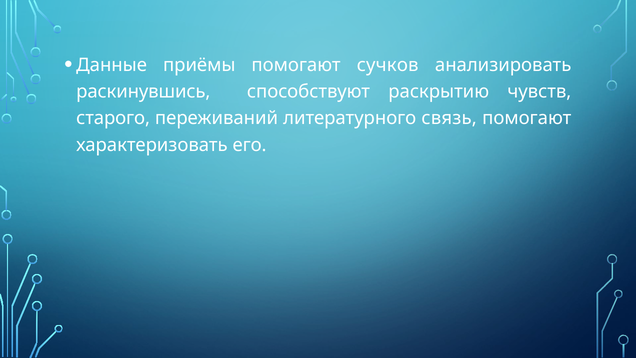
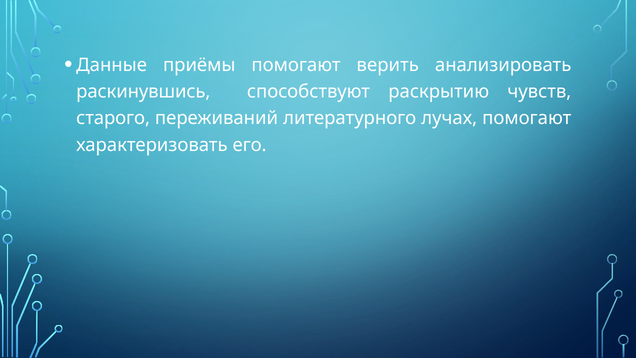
сучков: сучков -> верить (388, 65)
связь: связь -> лучах (449, 118)
